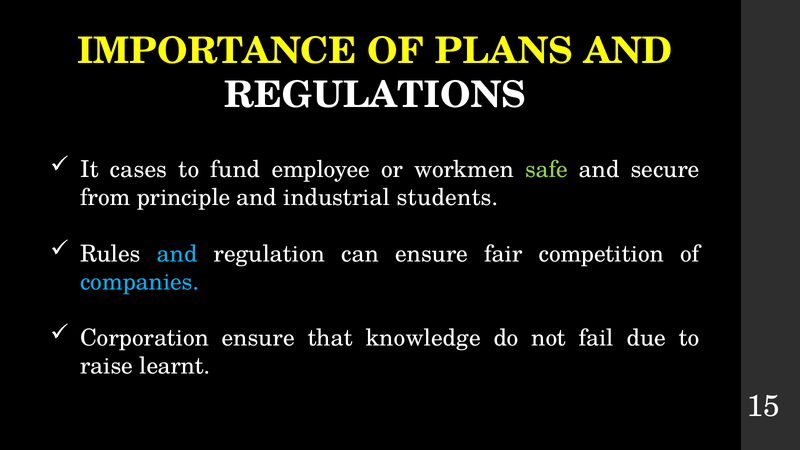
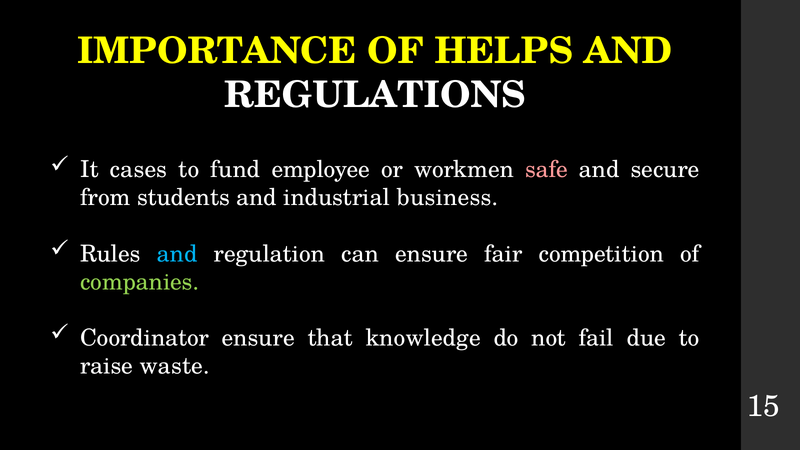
PLANS: PLANS -> HELPS (504, 51)
safe colour: light green -> pink (546, 170)
principle: principle -> students (183, 198)
students: students -> business (448, 198)
companies colour: light blue -> light green (140, 282)
Corporation: Corporation -> Coordinator (145, 338)
learnt: learnt -> waste (175, 366)
